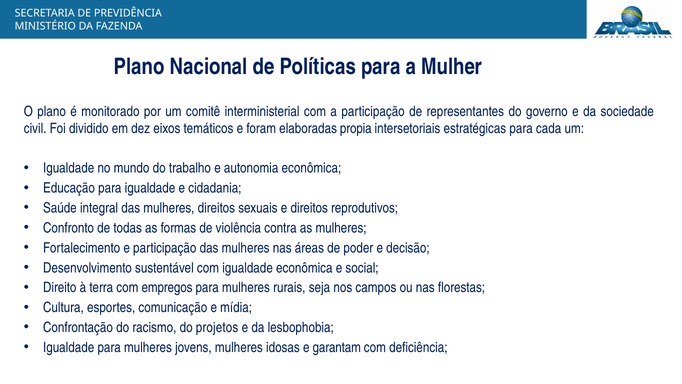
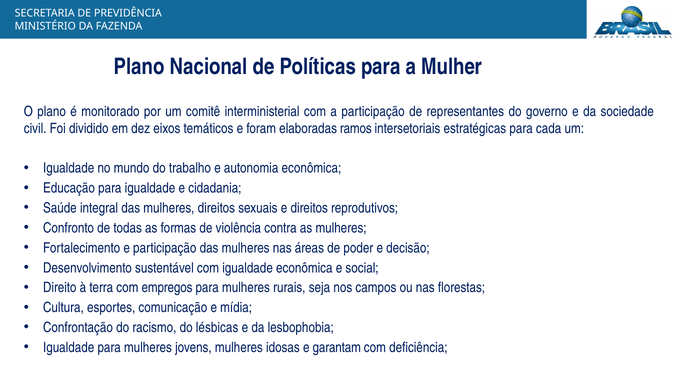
propia: propia -> ramos (356, 128)
projetos: projetos -> lésbicas (217, 327)
